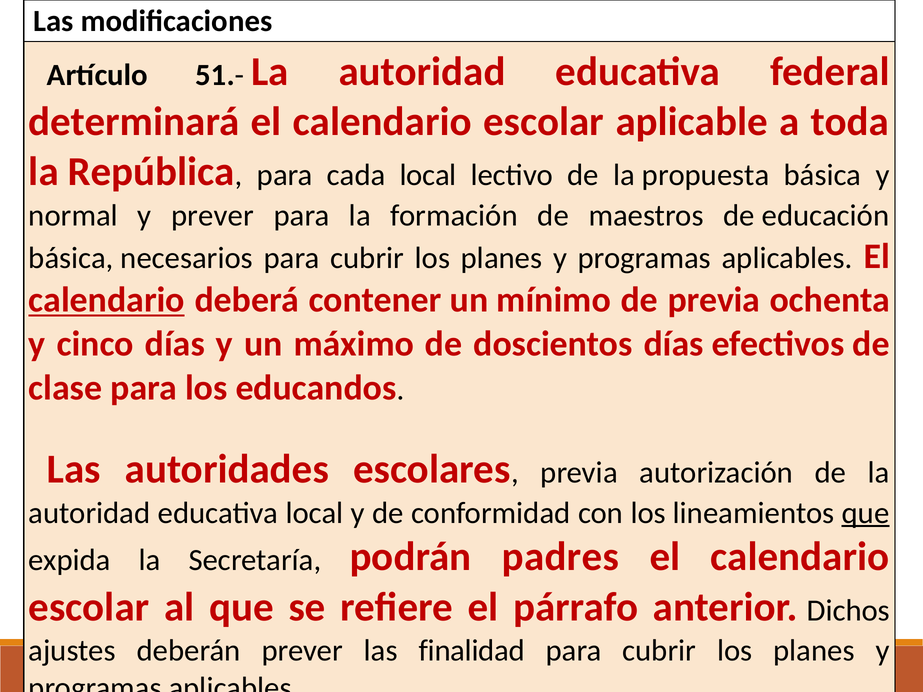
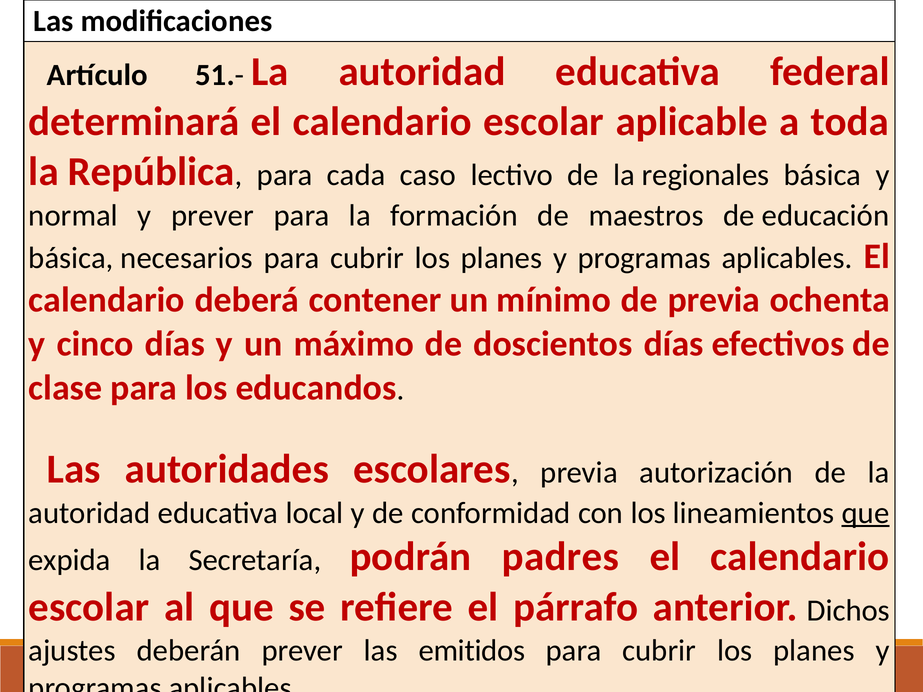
cada local: local -> caso (428, 175)
propuesta: propuesta -> regionales (706, 175)
calendario underline: present -> none (107, 300)
finalidad: finalidad -> emitidos (472, 651)
